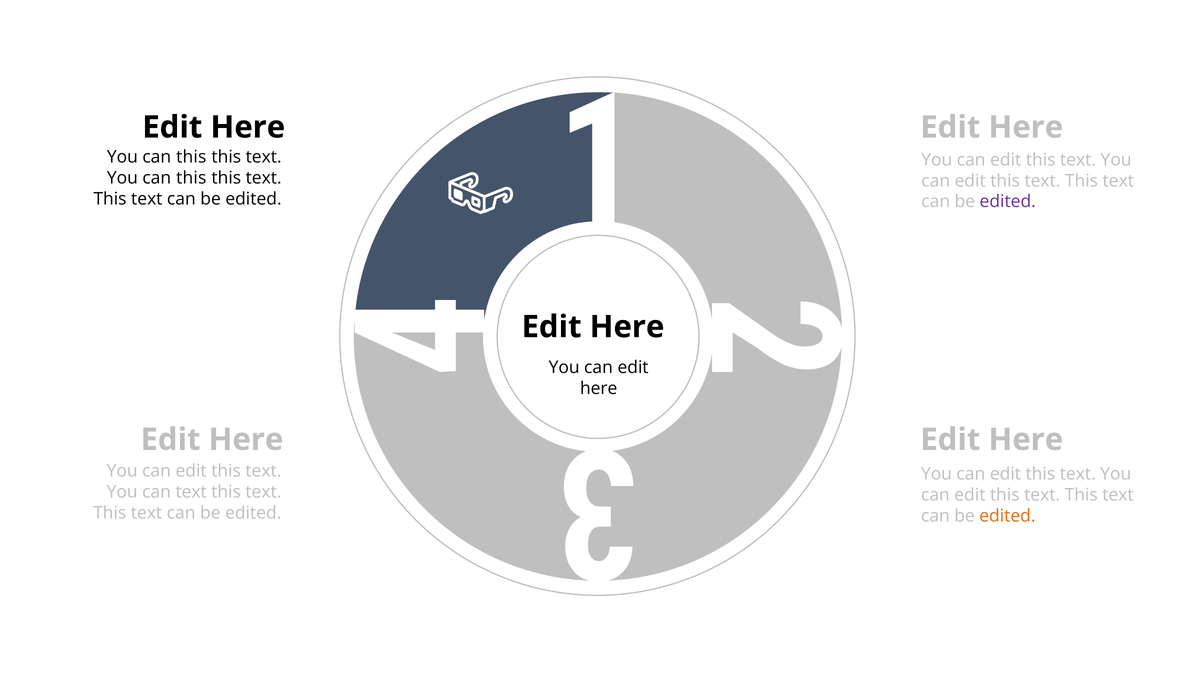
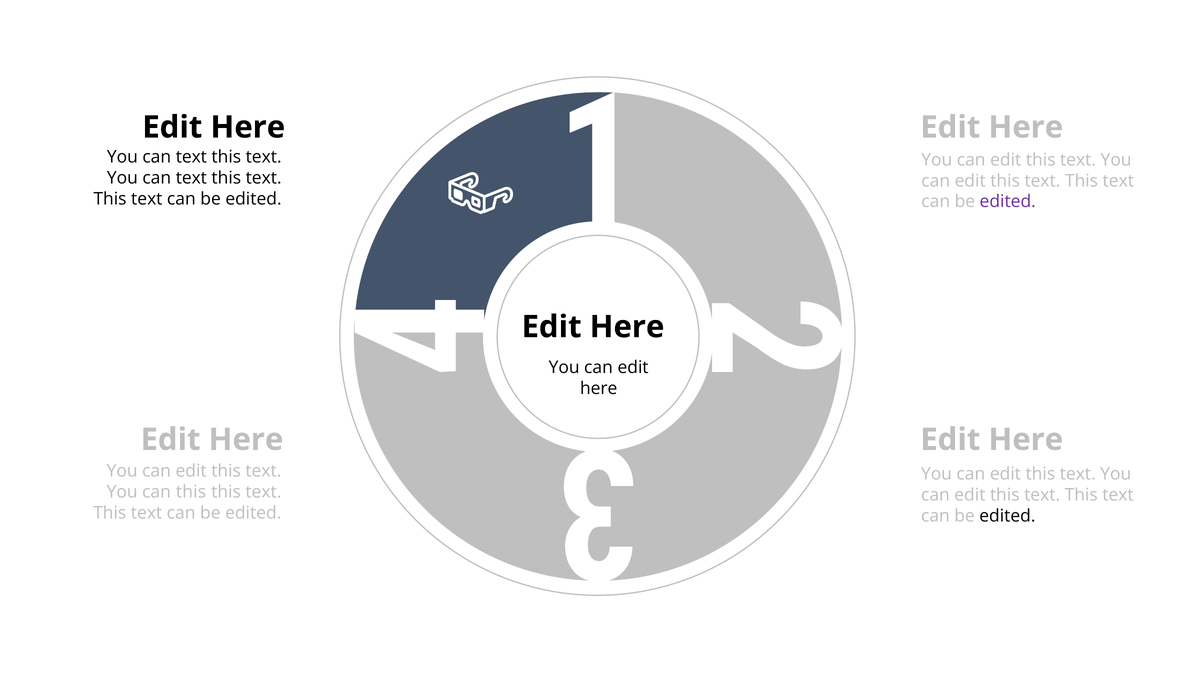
this: this -> text (191, 157)
this: this -> text (191, 178)
can text: text -> this (191, 492)
edited colour: orange -> black (1007, 516)
